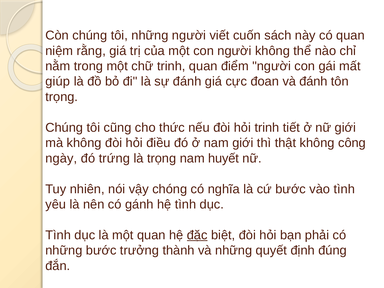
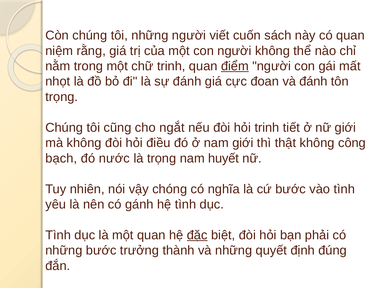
điểm underline: none -> present (235, 66)
giúp: giúp -> nhọt (58, 82)
thức: thức -> ngắt (172, 128)
ngày: ngày -> bạch (61, 158)
trứng: trứng -> nước (114, 158)
